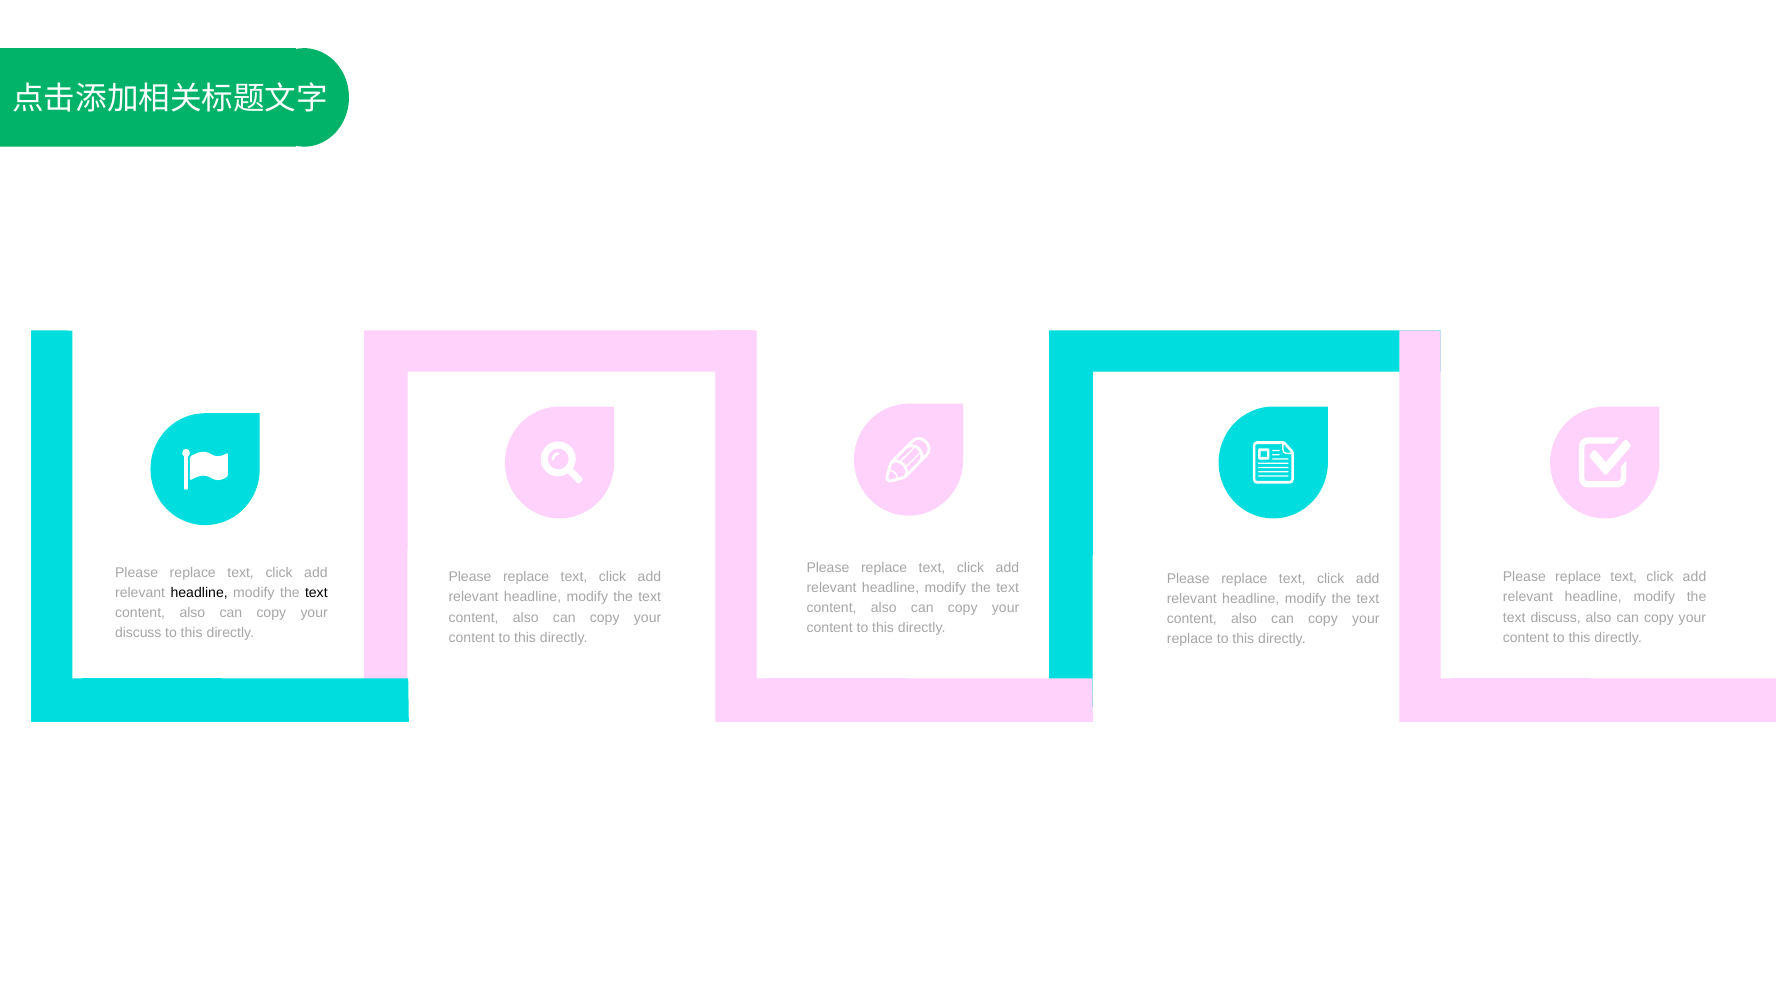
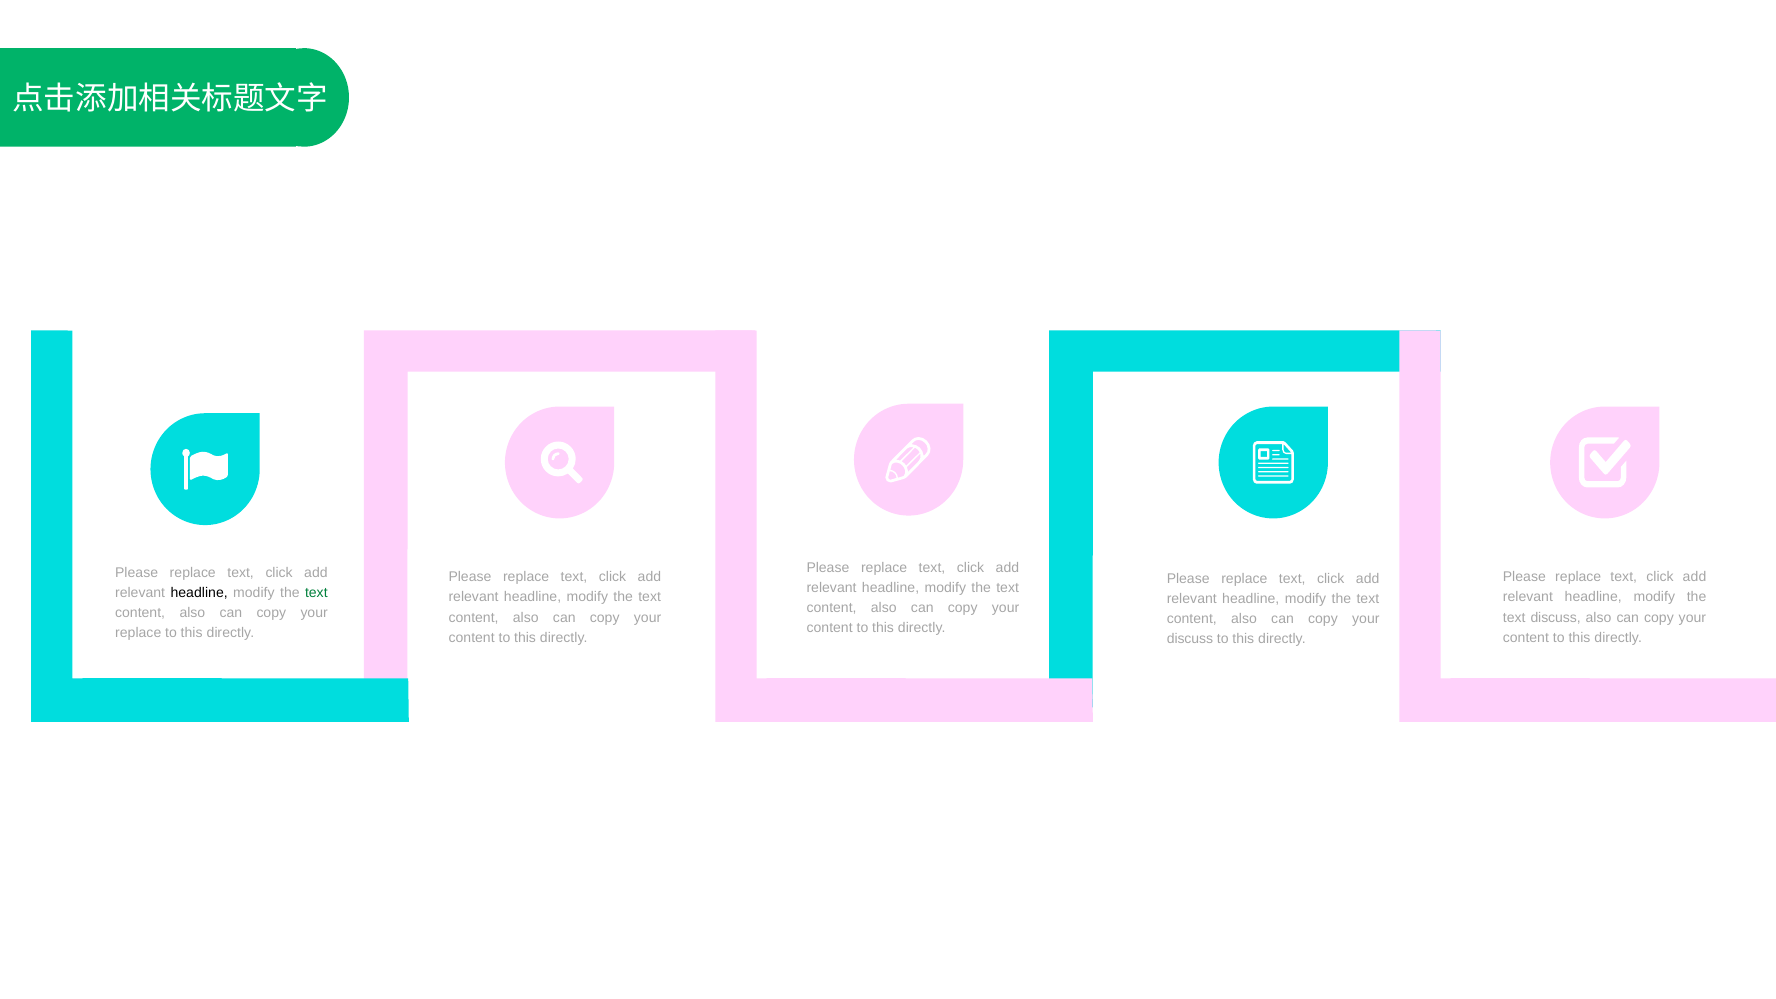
text colour: black -> green (316, 593)
discuss: discuss -> replace (138, 633)
replace: replace -> discuss (1190, 639)
